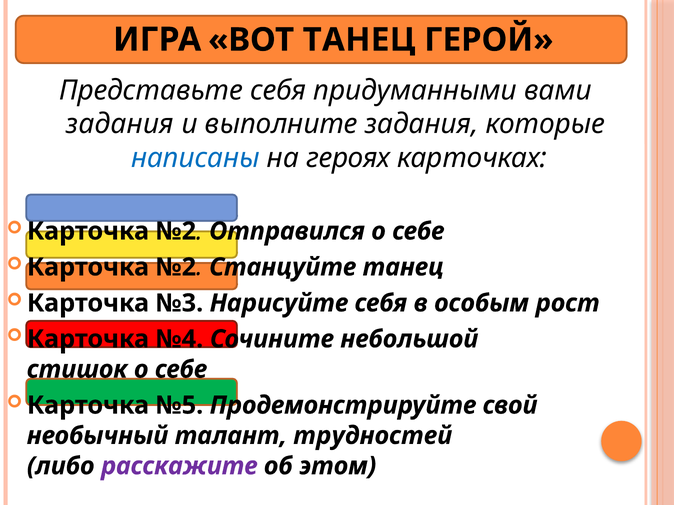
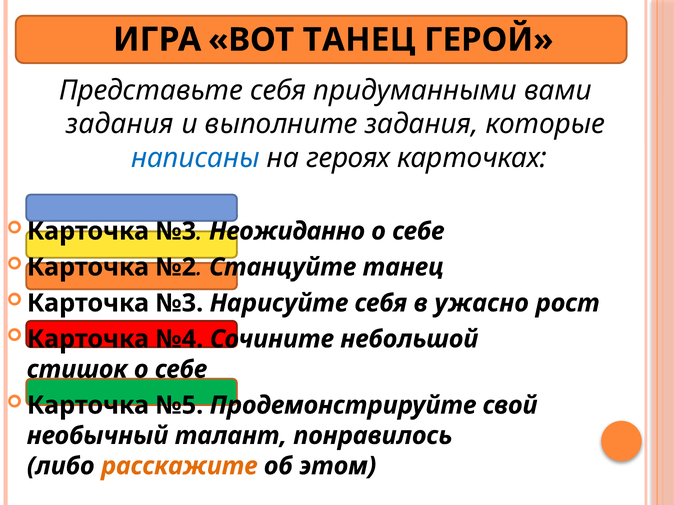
№2: №2 -> №3 (176, 231)
Отправился: Отправился -> Неожиданно (287, 231)
особым: особым -> ужасно (482, 303)
трудностей: трудностей -> понравилось (373, 436)
расскажите colour: purple -> orange (179, 466)
